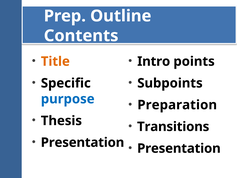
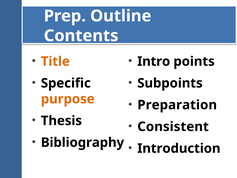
purpose colour: blue -> orange (68, 99)
Transitions: Transitions -> Consistent (173, 126)
Presentation: Presentation -> Bibliography (82, 142)
Presentation: Presentation -> Introduction (179, 148)
